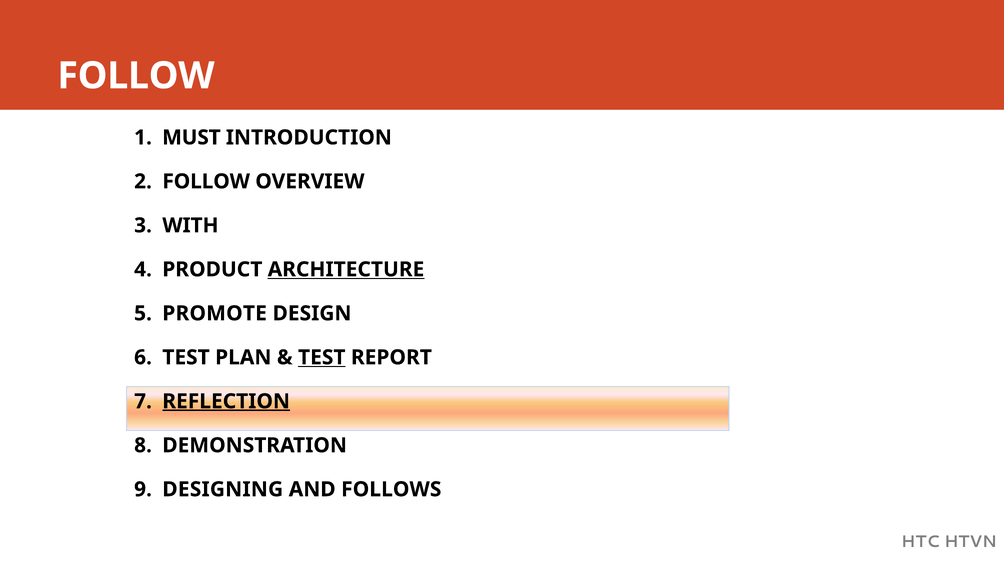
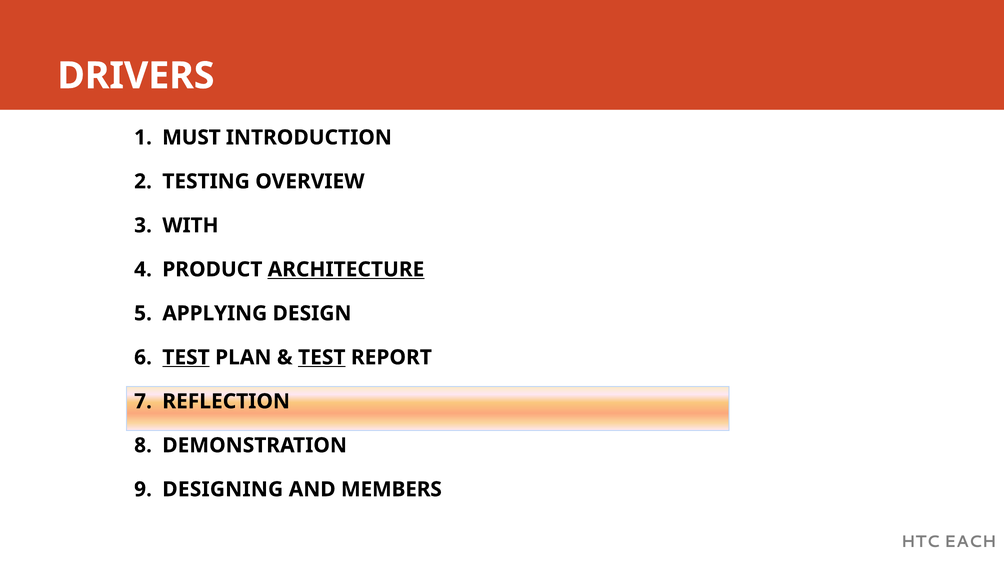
FOLLOW: FOLLOW -> DRIVERS (136, 76)
FOLLOW: FOLLOW -> TESTING (206, 181)
PROMOTE: PROMOTE -> APPLYING (215, 313)
TEST underline: none -> present (186, 357)
REFLECTION underline: present -> none (226, 401)
FOLLOWS: FOLLOWS -> MEMBERS (391, 489)
HTVN: HTVN -> EACH (970, 541)
